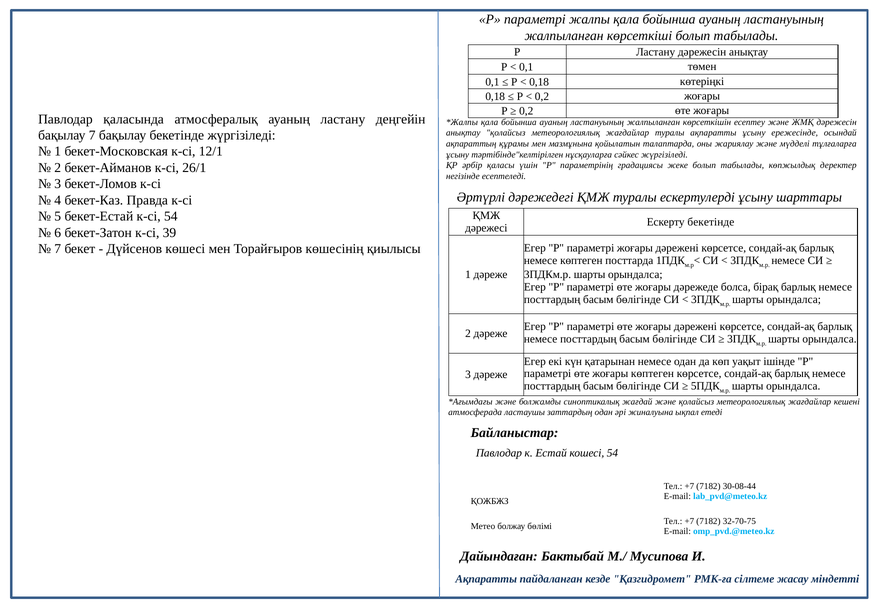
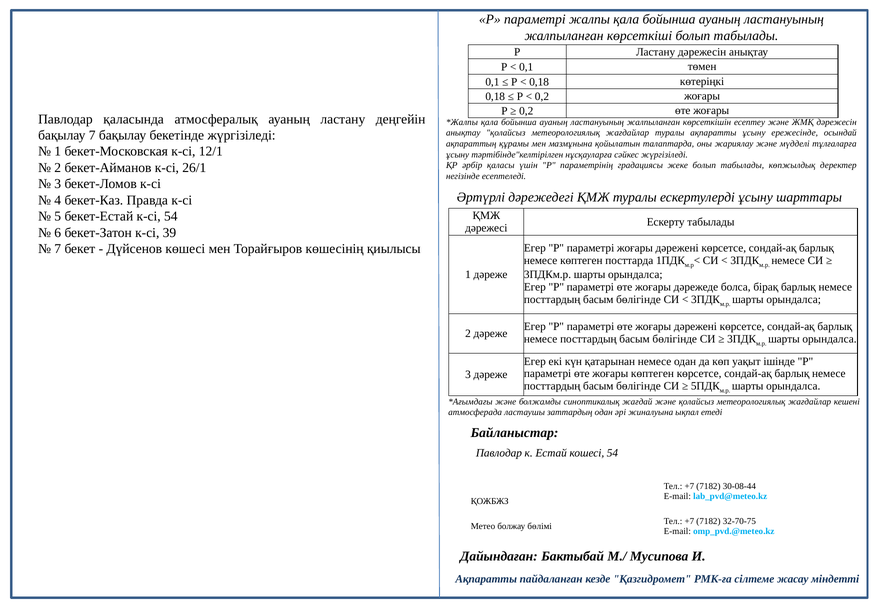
Ескерту бекетінде: бекетінде -> табылады (711, 222)
